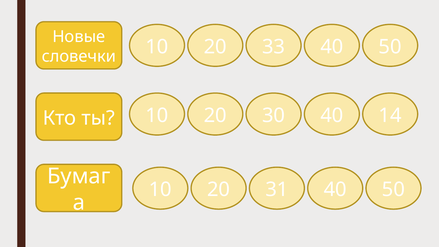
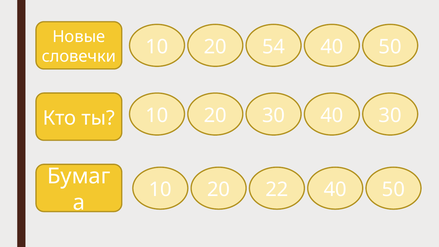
33: 33 -> 54 (274, 47)
40 14: 14 -> 30 (390, 115)
31: 31 -> 22 (277, 190)
